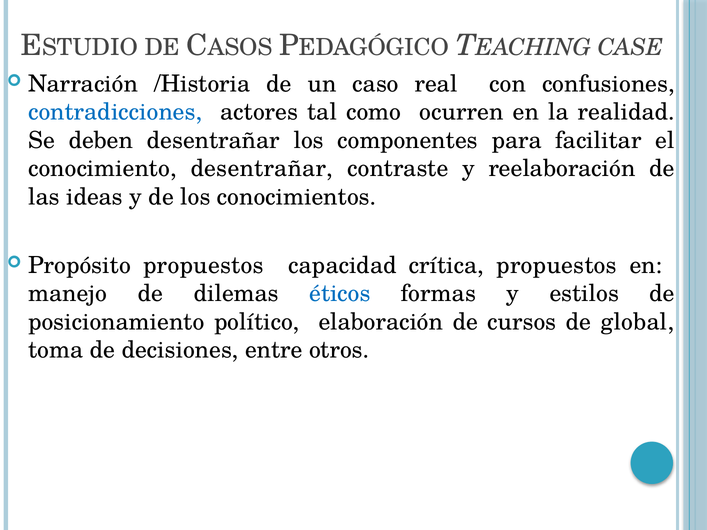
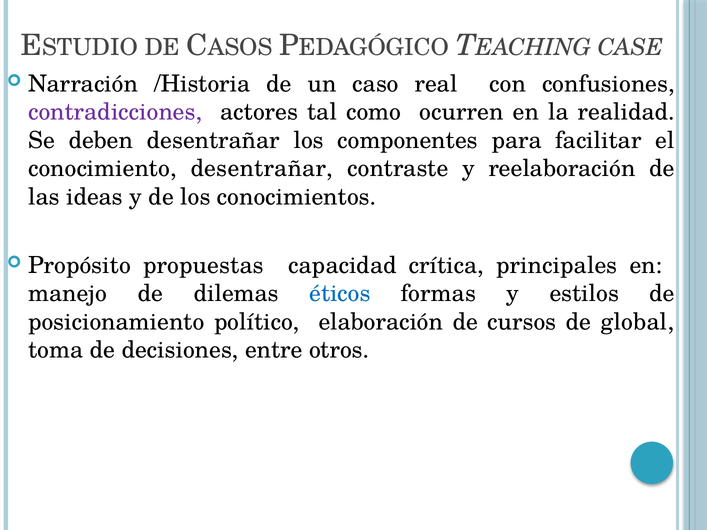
contradicciones colour: blue -> purple (115, 112)
Propósito propuestos: propuestos -> propuestas (203, 265)
crítica propuestos: propuestos -> principales (557, 265)
